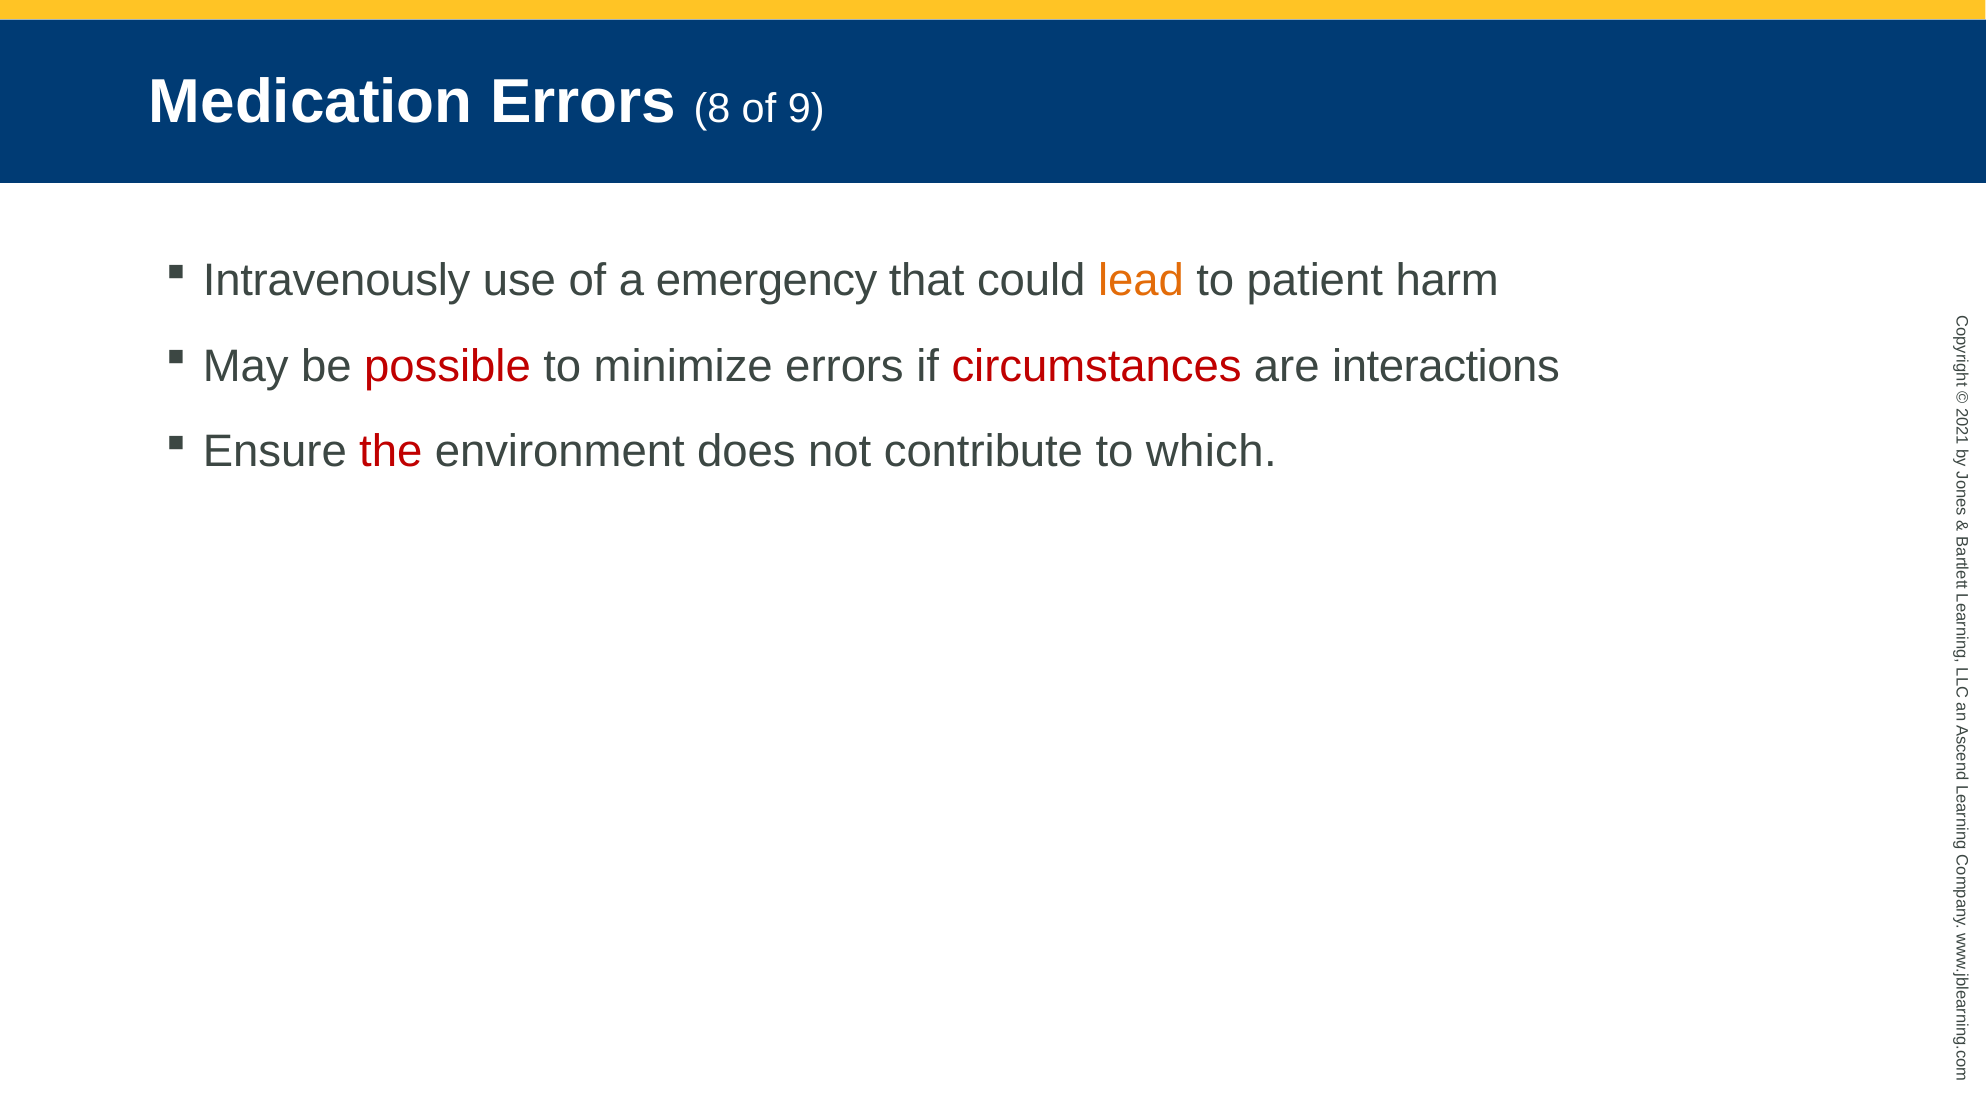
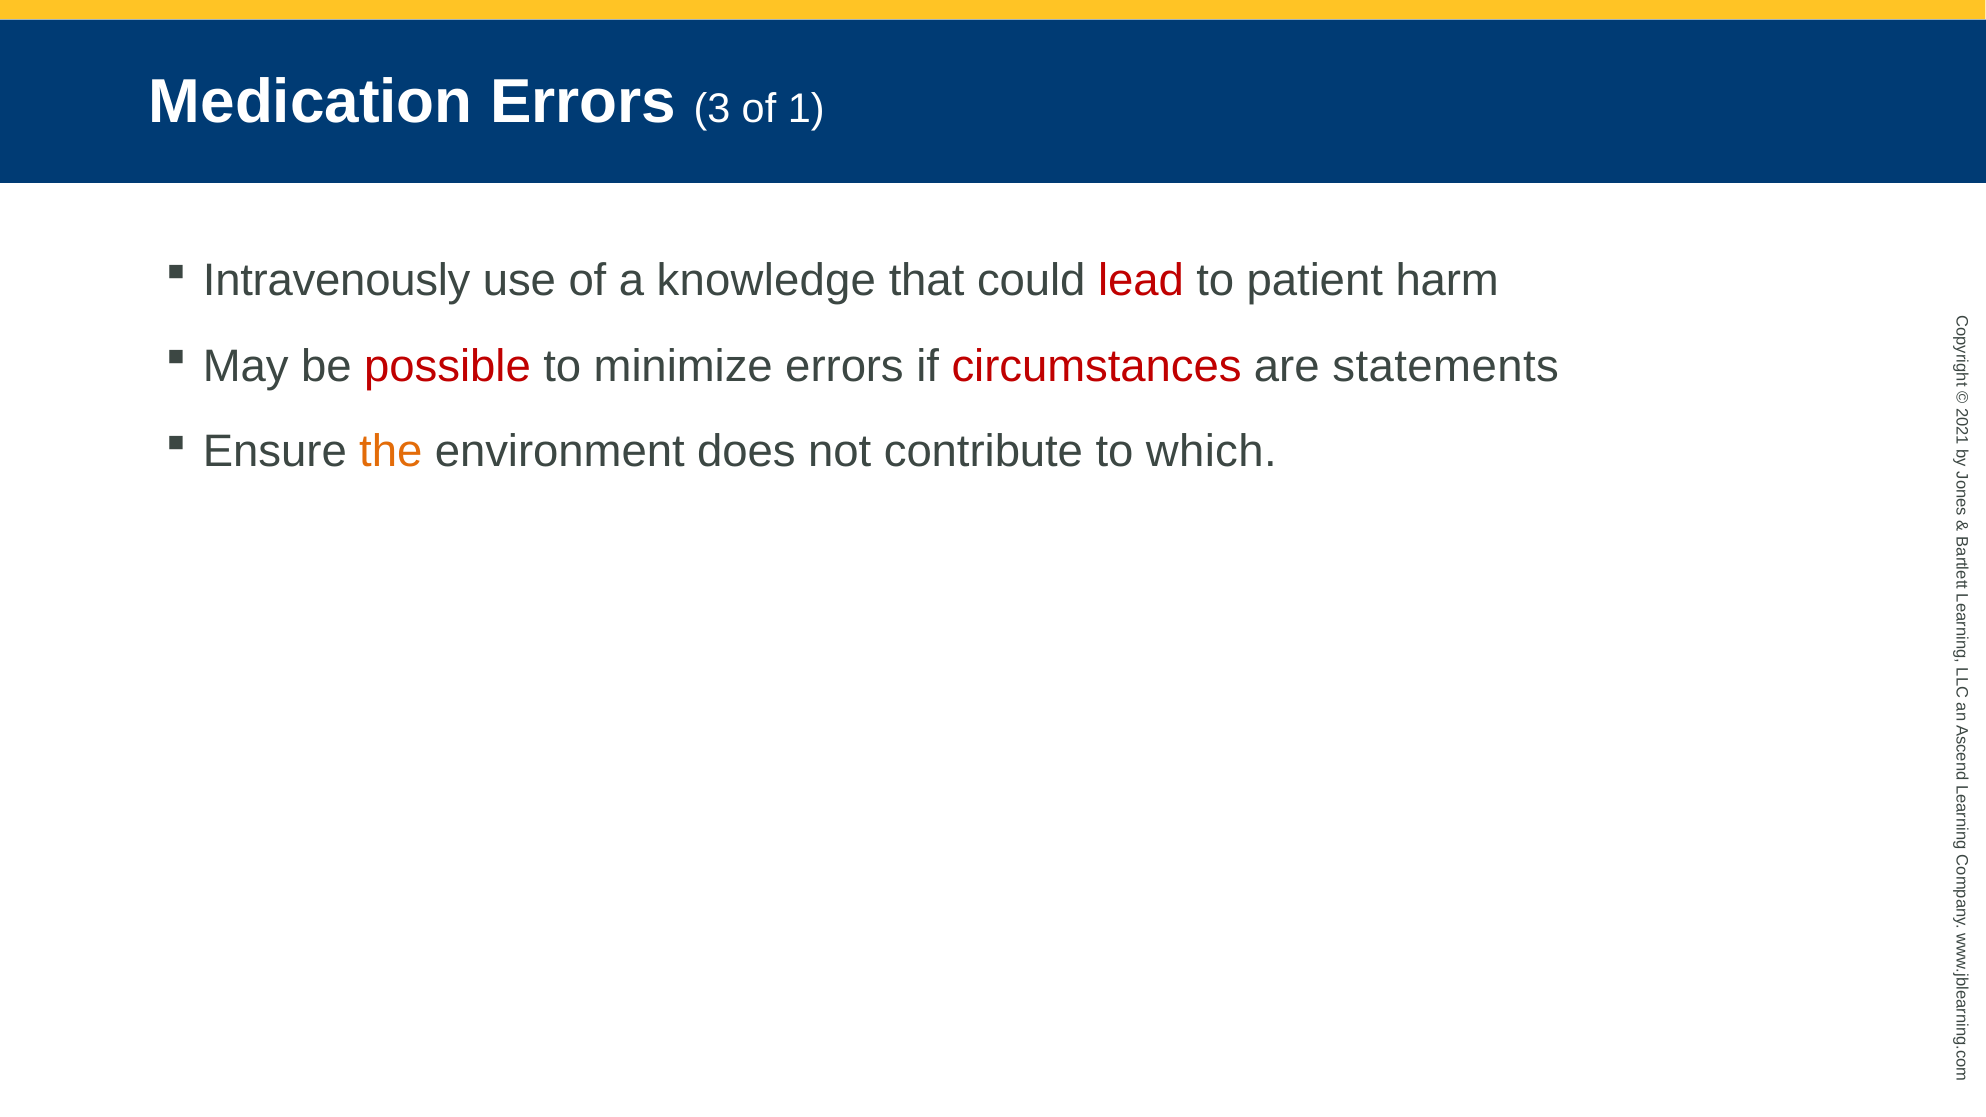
8: 8 -> 3 (712, 109)
of 9: 9 -> 1 (806, 109)
emergency: emergency -> knowledge (766, 281)
lead colour: orange -> red (1141, 281)
interactions: interactions -> statements (1446, 366)
the colour: red -> orange (391, 452)
